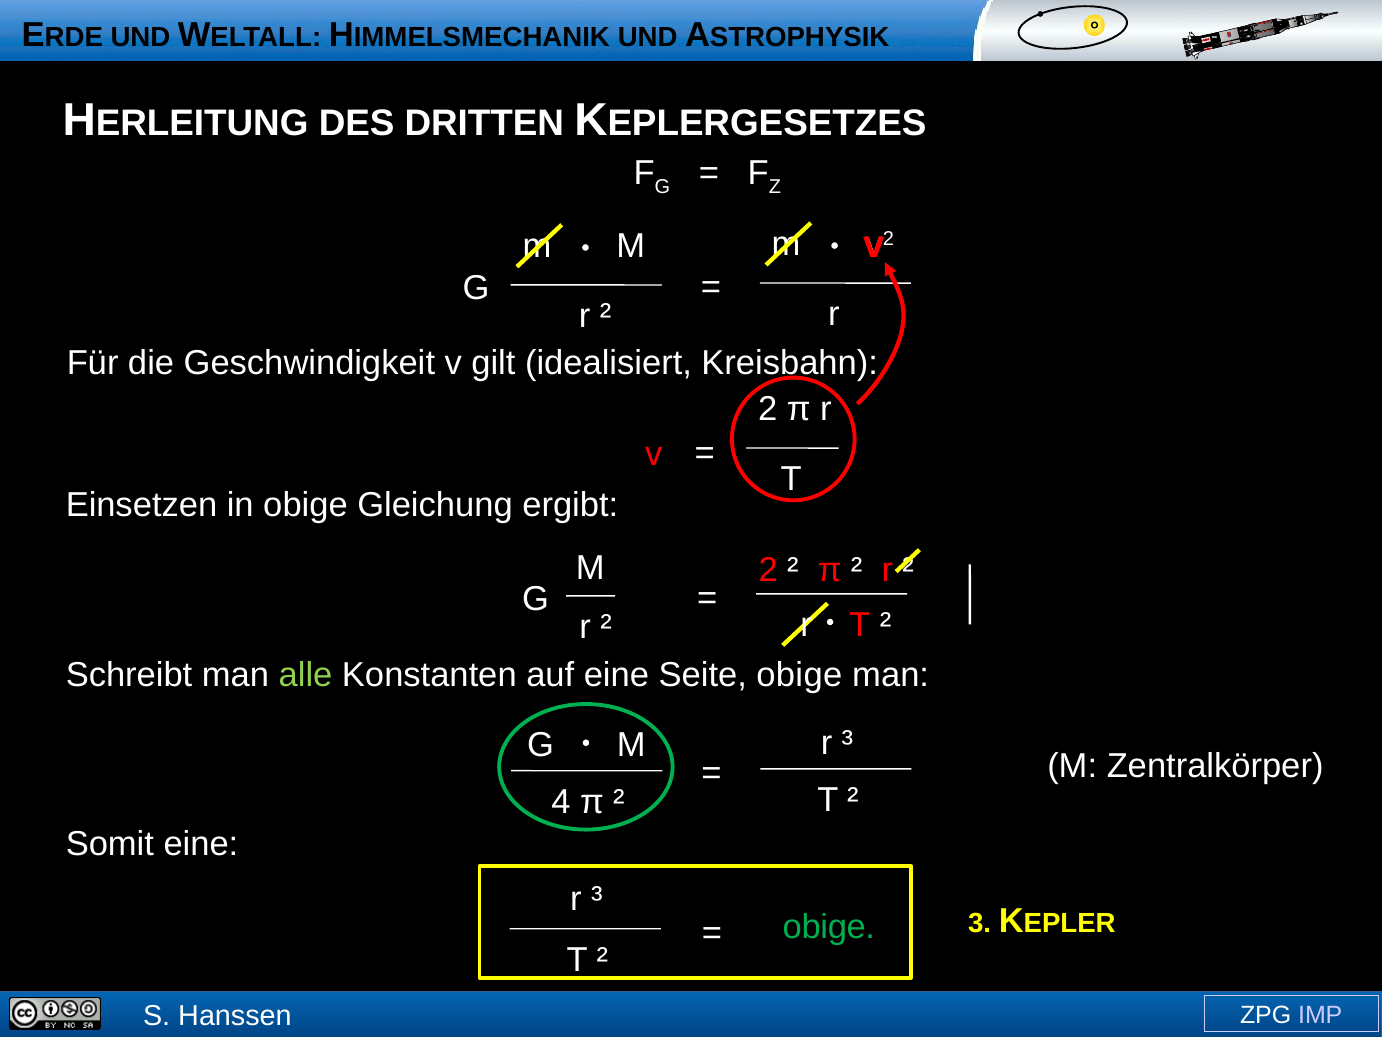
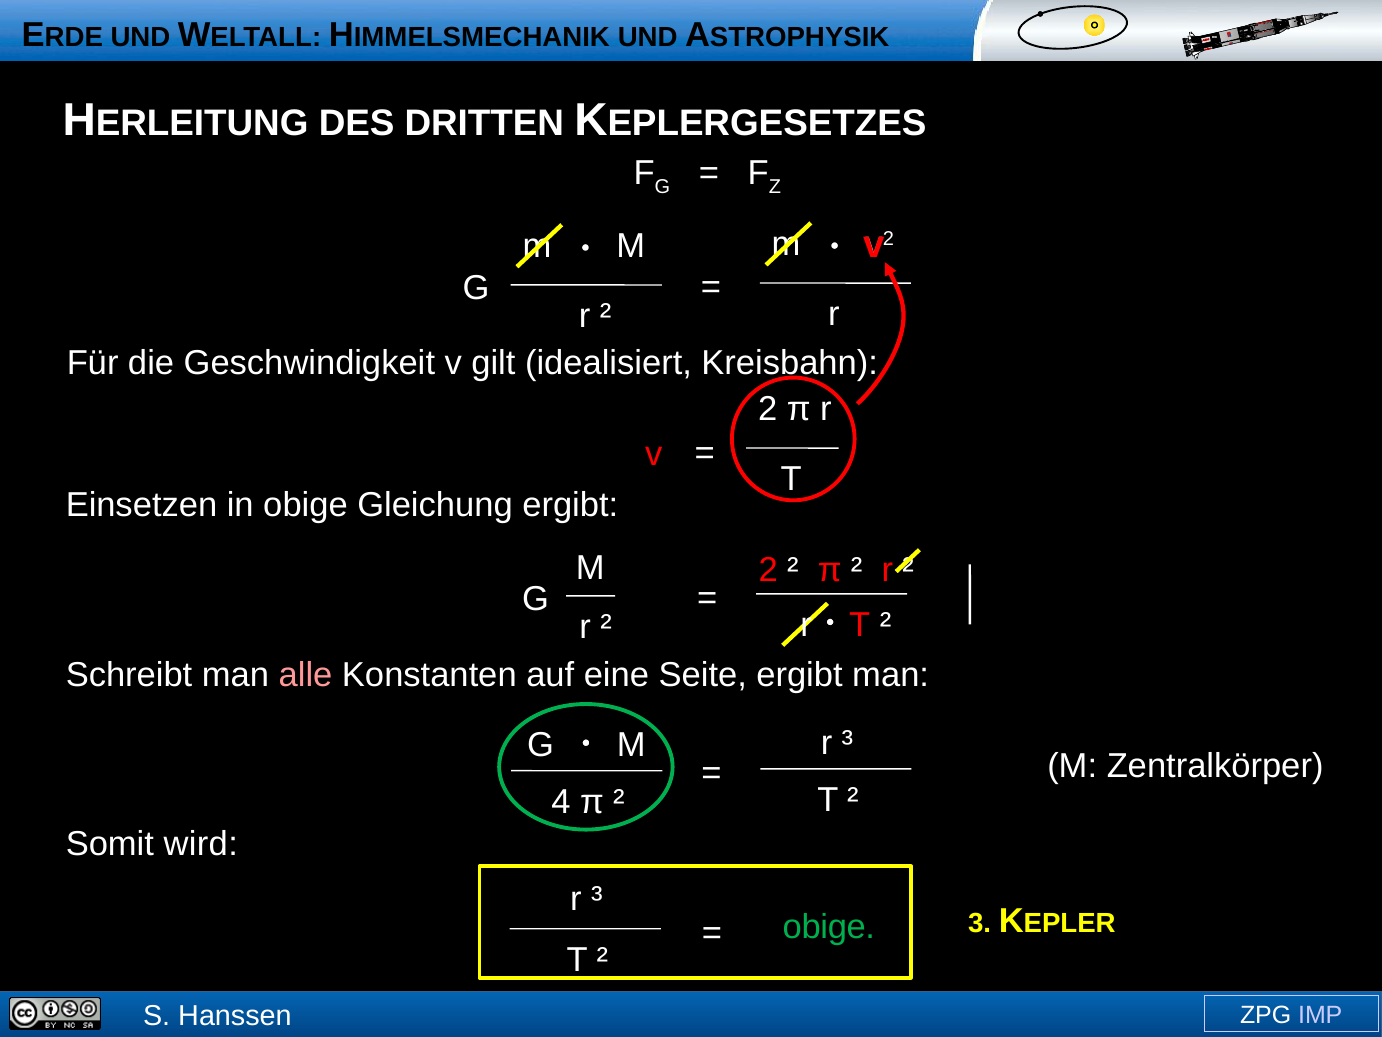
alle colour: light green -> pink (306, 675)
Seite obige: obige -> ergibt (799, 675)
Somit eine: eine -> wird (201, 844)
